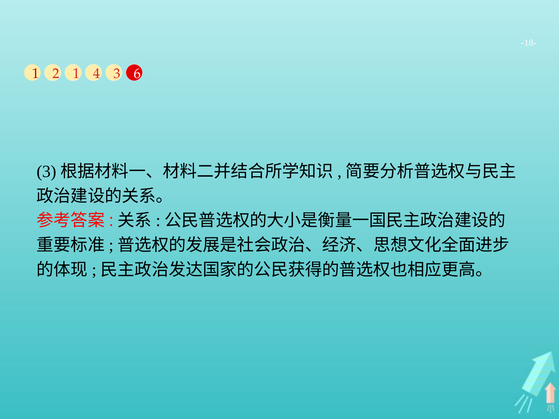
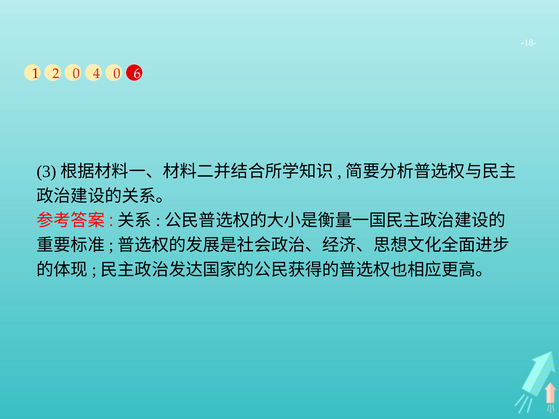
2 1: 1 -> 0 (76, 74)
4 3: 3 -> 0 (117, 74)
